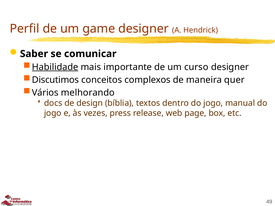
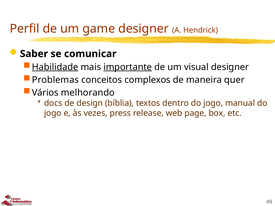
importante underline: none -> present (128, 67)
curso: curso -> visual (196, 67)
Discutimos: Discutimos -> Problemas (55, 80)
